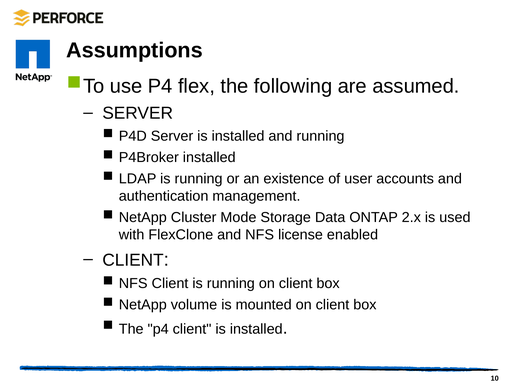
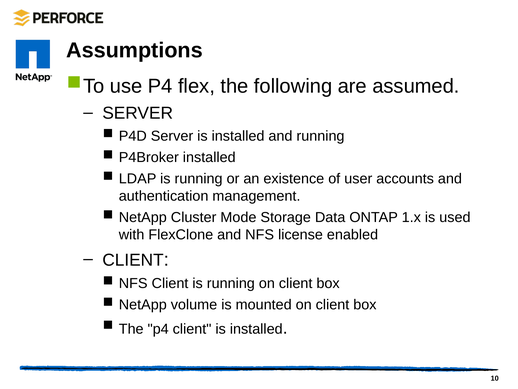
2.x: 2.x -> 1.x (411, 217)
